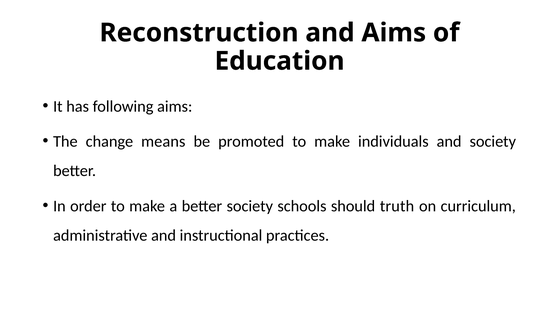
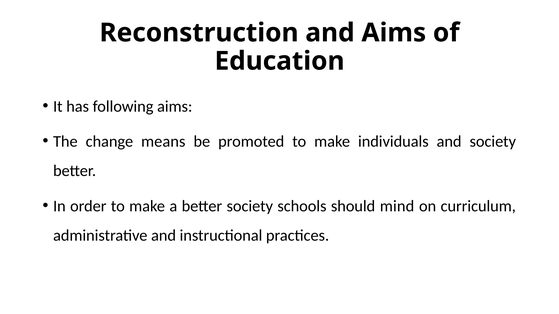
truth: truth -> mind (397, 206)
